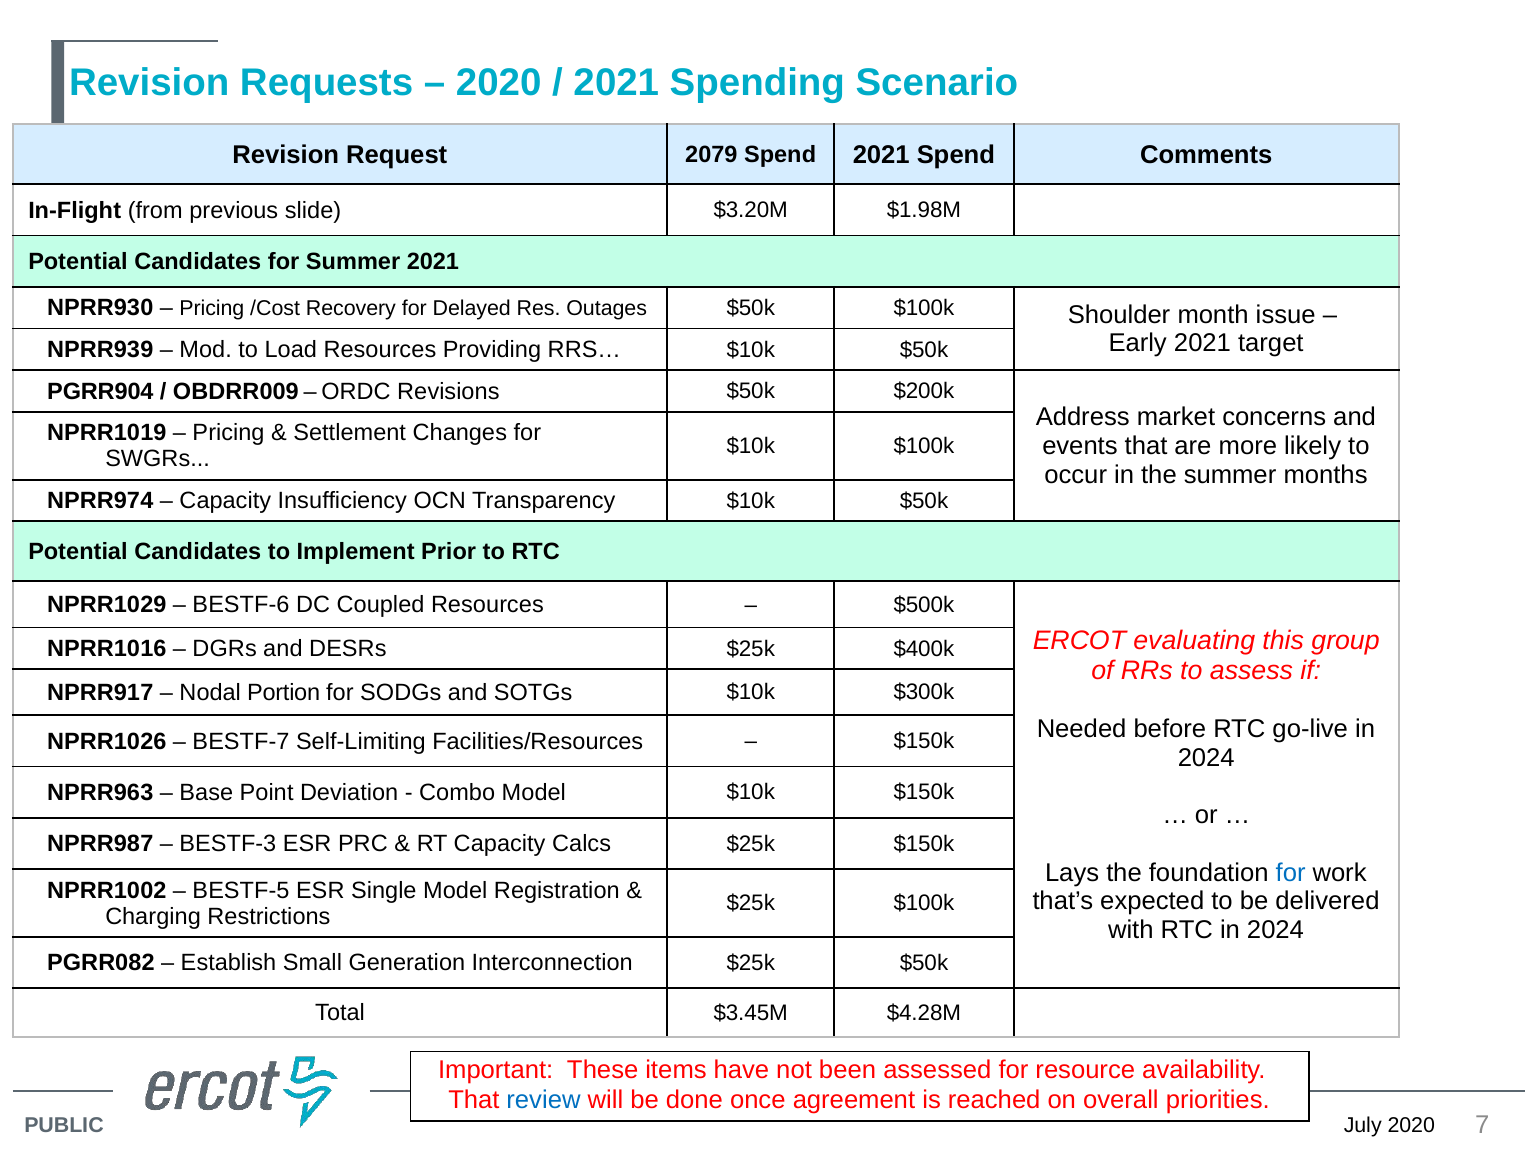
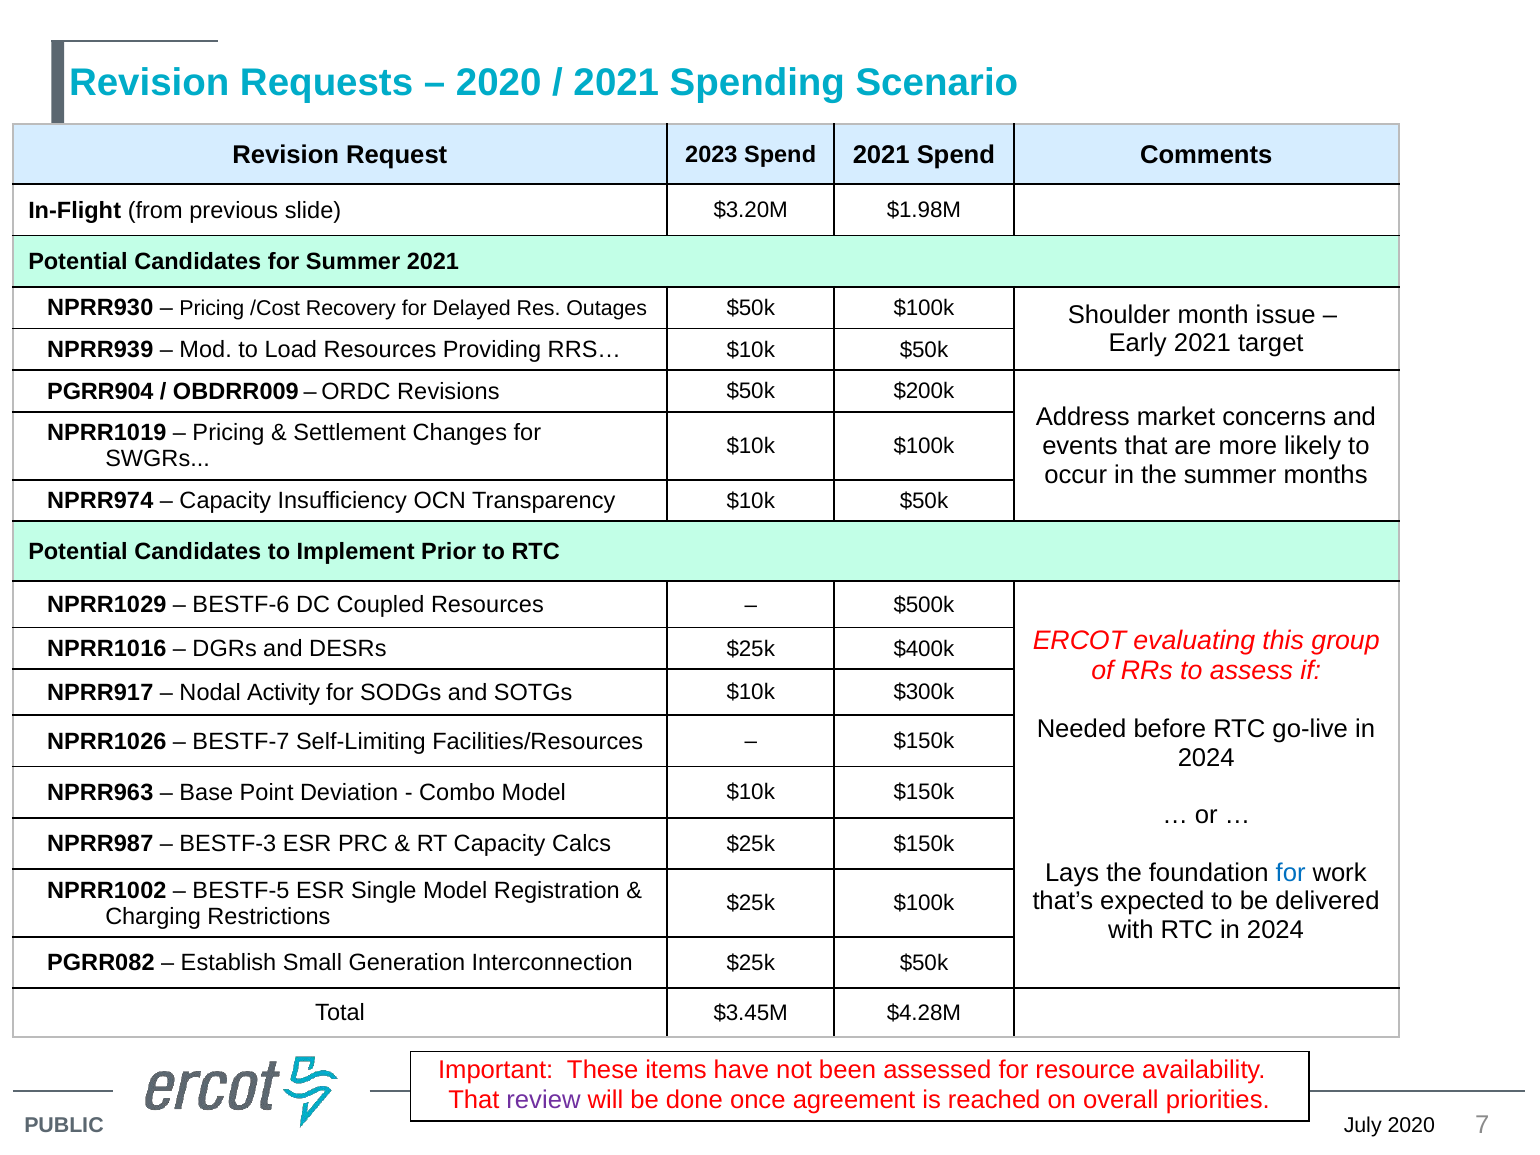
2079: 2079 -> 2023 (711, 155)
Portion: Portion -> Activity (284, 693)
review colour: blue -> purple (543, 1100)
